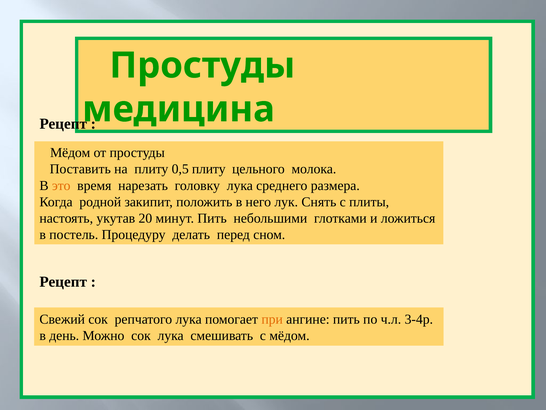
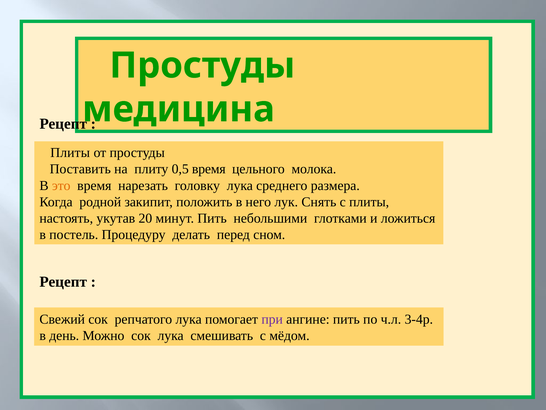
Мёдом: Мёдом -> Плиты (70, 153)
0,5 плиту: плиту -> время (209, 169)
при colour: orange -> purple (272, 319)
